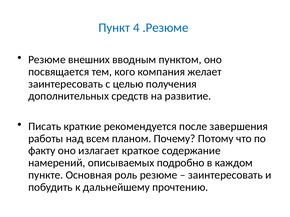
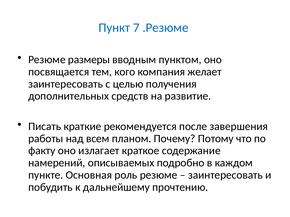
4: 4 -> 7 (136, 28)
внешних: внешних -> размеры (89, 60)
